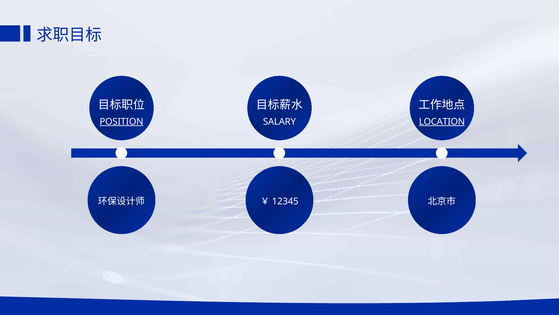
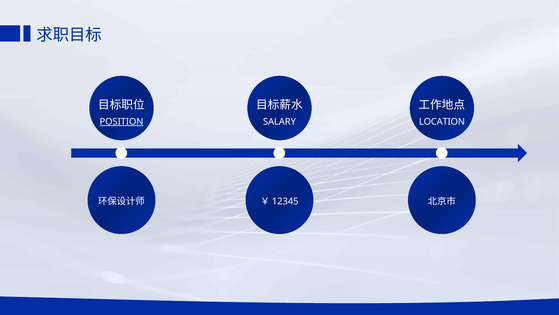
LOCATION underline: present -> none (442, 121)
